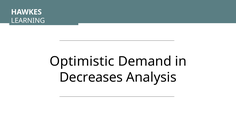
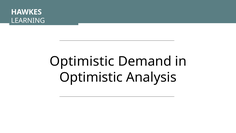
Decreases: Decreases -> Optimistic (91, 77)
